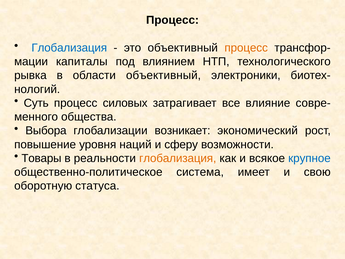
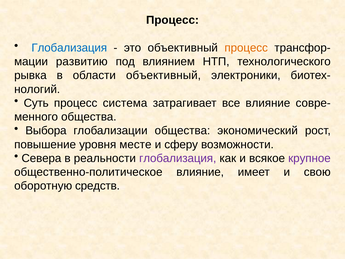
капиталы: капиталы -> развитию (82, 62)
силовых: силовых -> система (125, 103)
глобализации возникает: возникает -> общества (182, 131)
наций: наций -> месте (135, 144)
Товары: Товары -> Севера (41, 158)
глобализация colour: orange -> purple (178, 158)
крупное colour: blue -> purple (309, 158)
общественно-политическое система: система -> влияние (200, 172)
статуса: статуса -> средств (97, 186)
